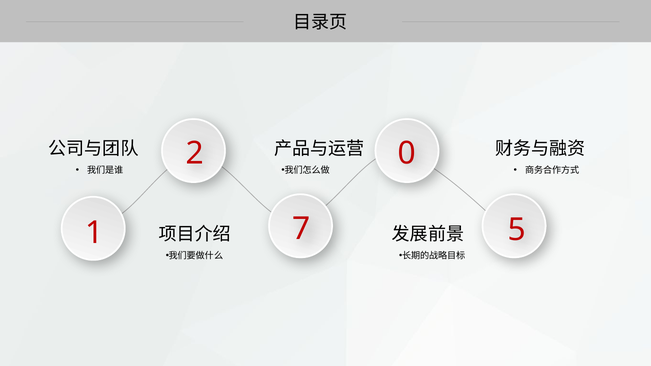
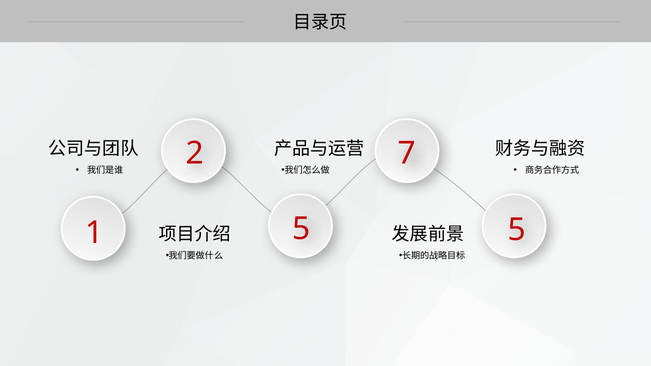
0: 0 -> 7 (407, 154)
1 7: 7 -> 5 (302, 229)
